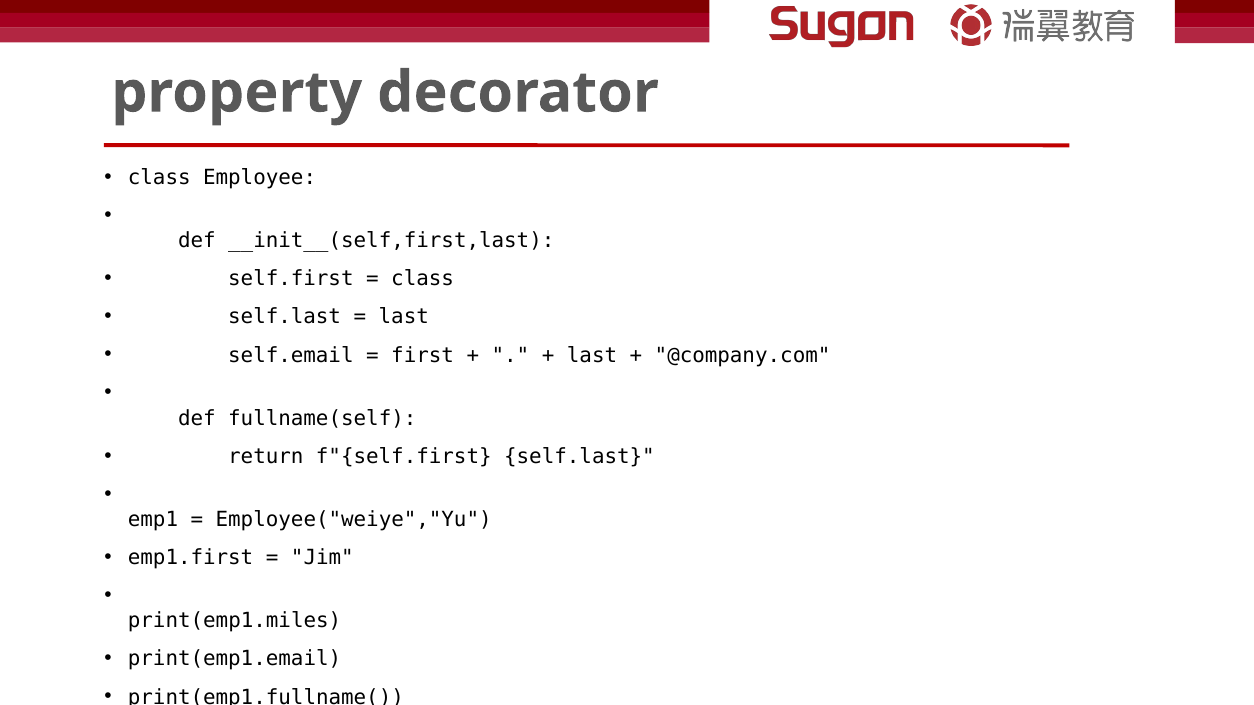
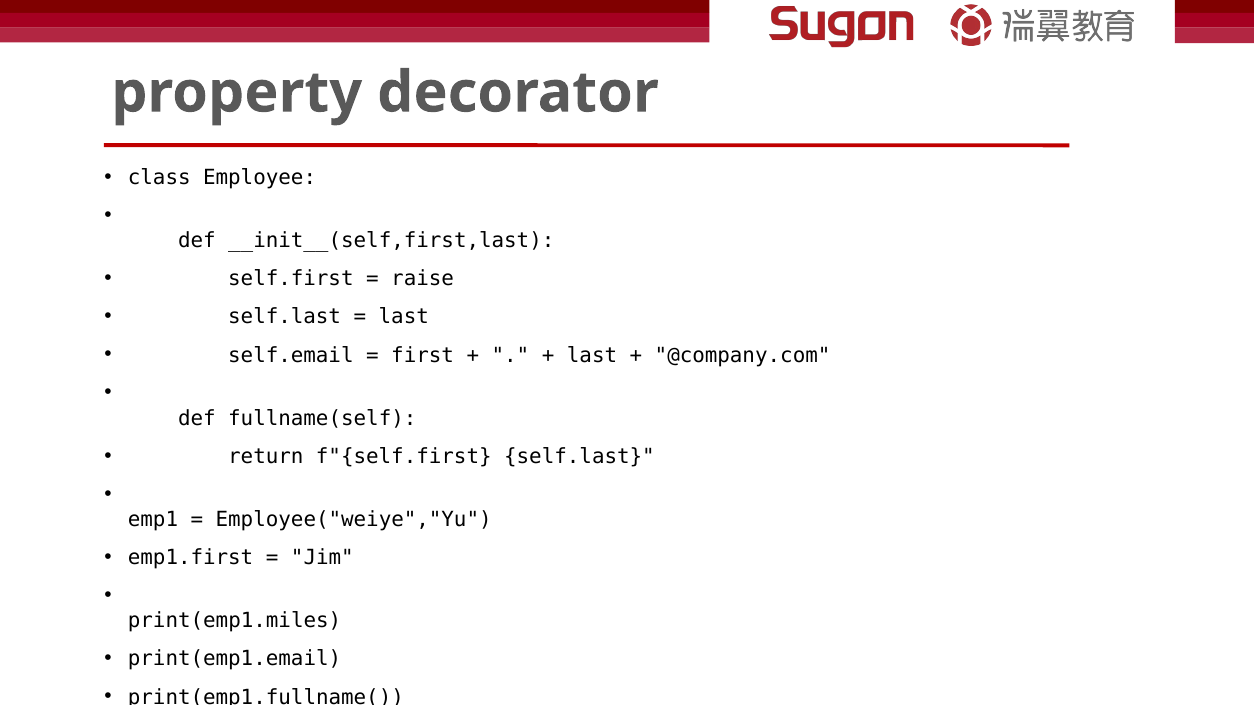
class: class -> raise (423, 279)
